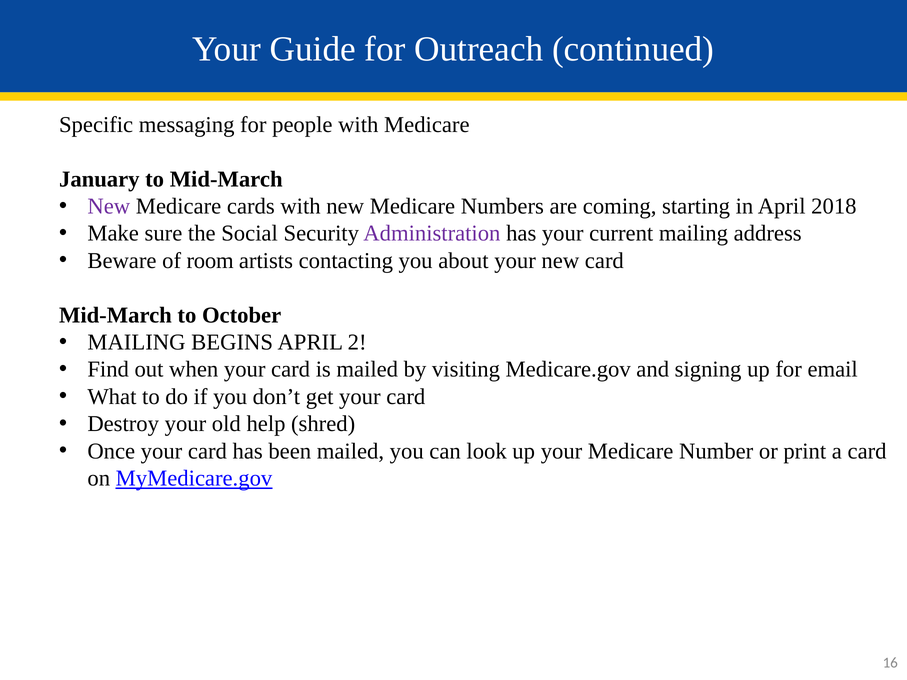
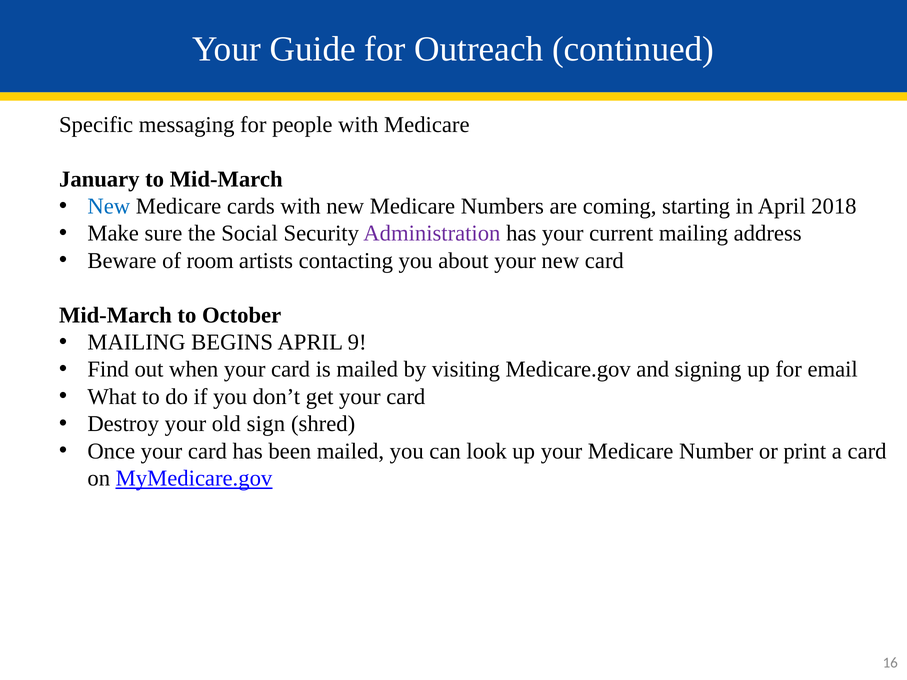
New colour: purple -> blue (109, 206)
2: 2 -> 9 (357, 342)
help: help -> sign (266, 424)
